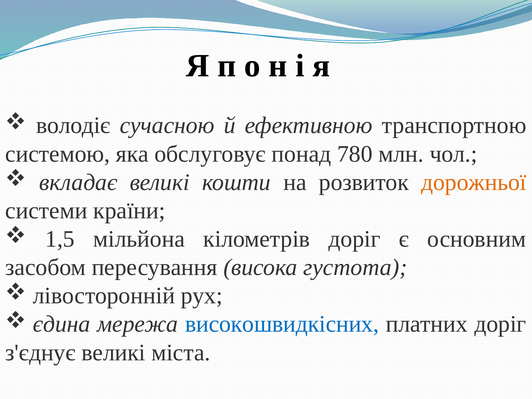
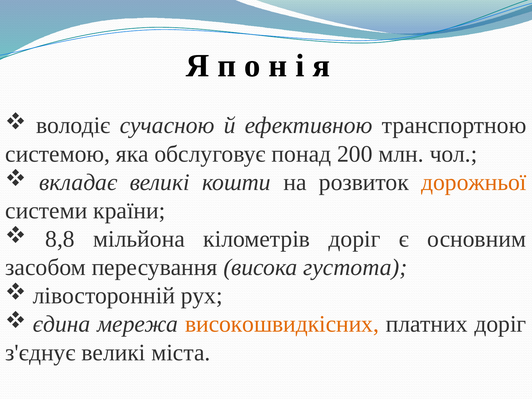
780: 780 -> 200 (355, 154)
1,5: 1,5 -> 8,8 (60, 239)
високошвидкісних colour: blue -> orange (282, 324)
